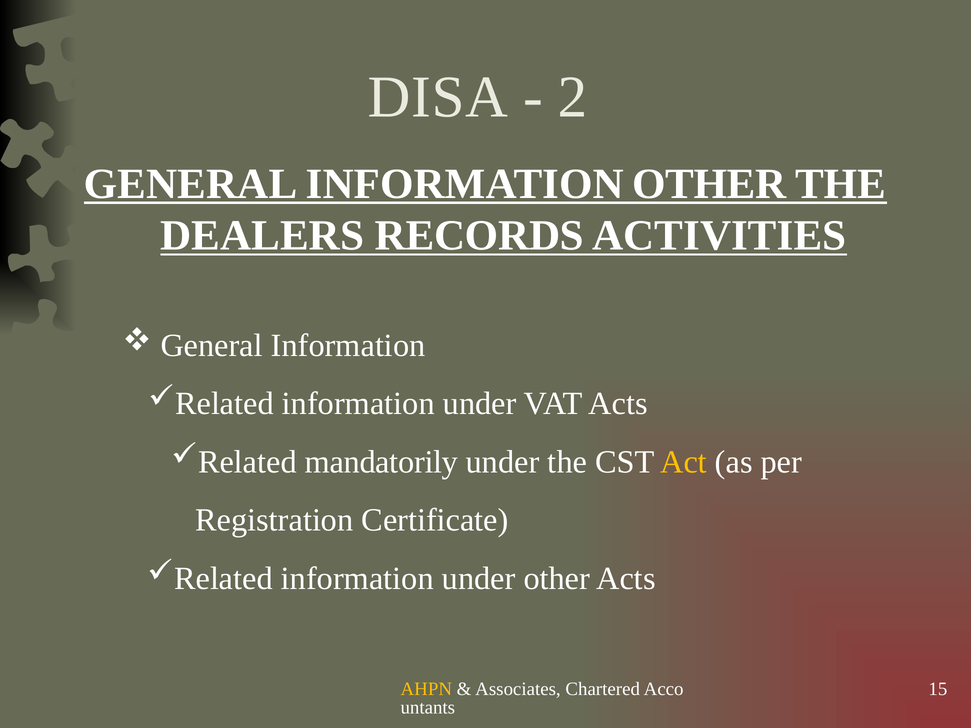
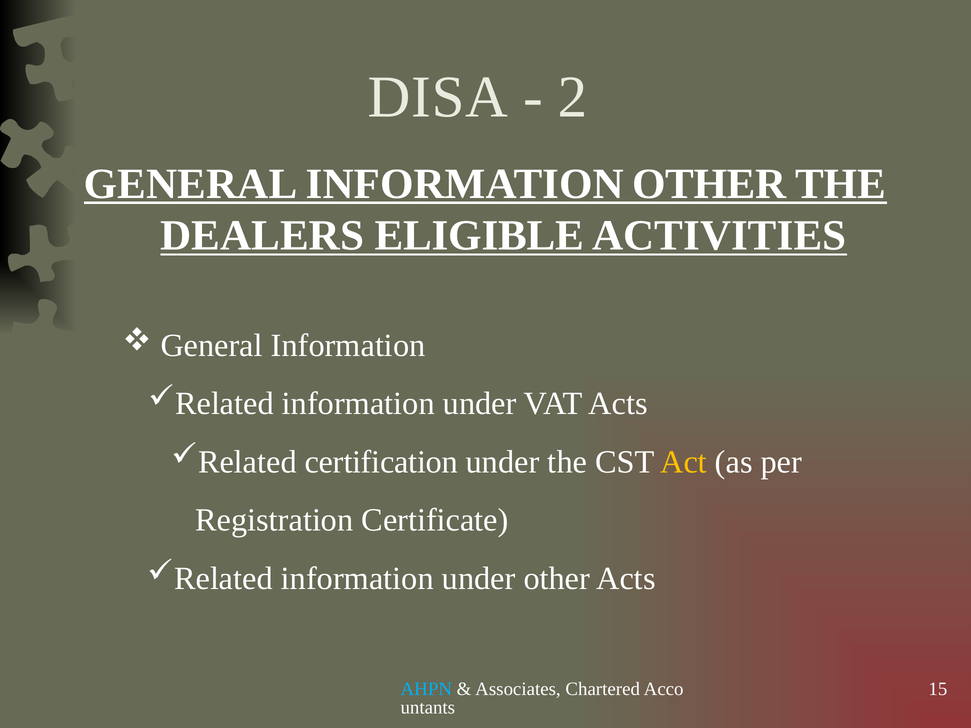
RECORDS: RECORDS -> ELIGIBLE (479, 236)
mandatorily: mandatorily -> certification (381, 462)
AHPN colour: yellow -> light blue (426, 689)
